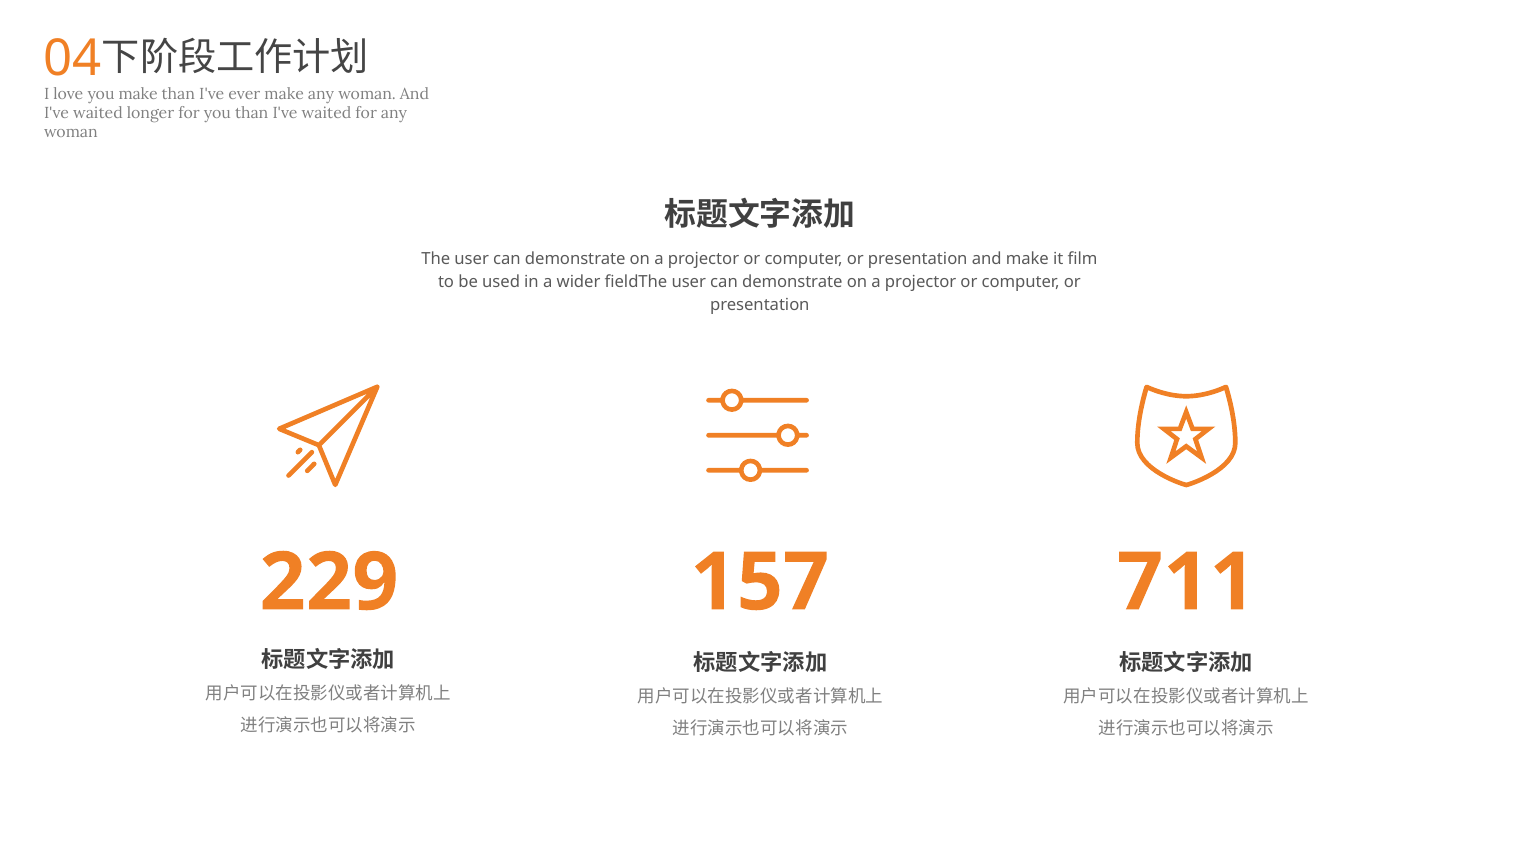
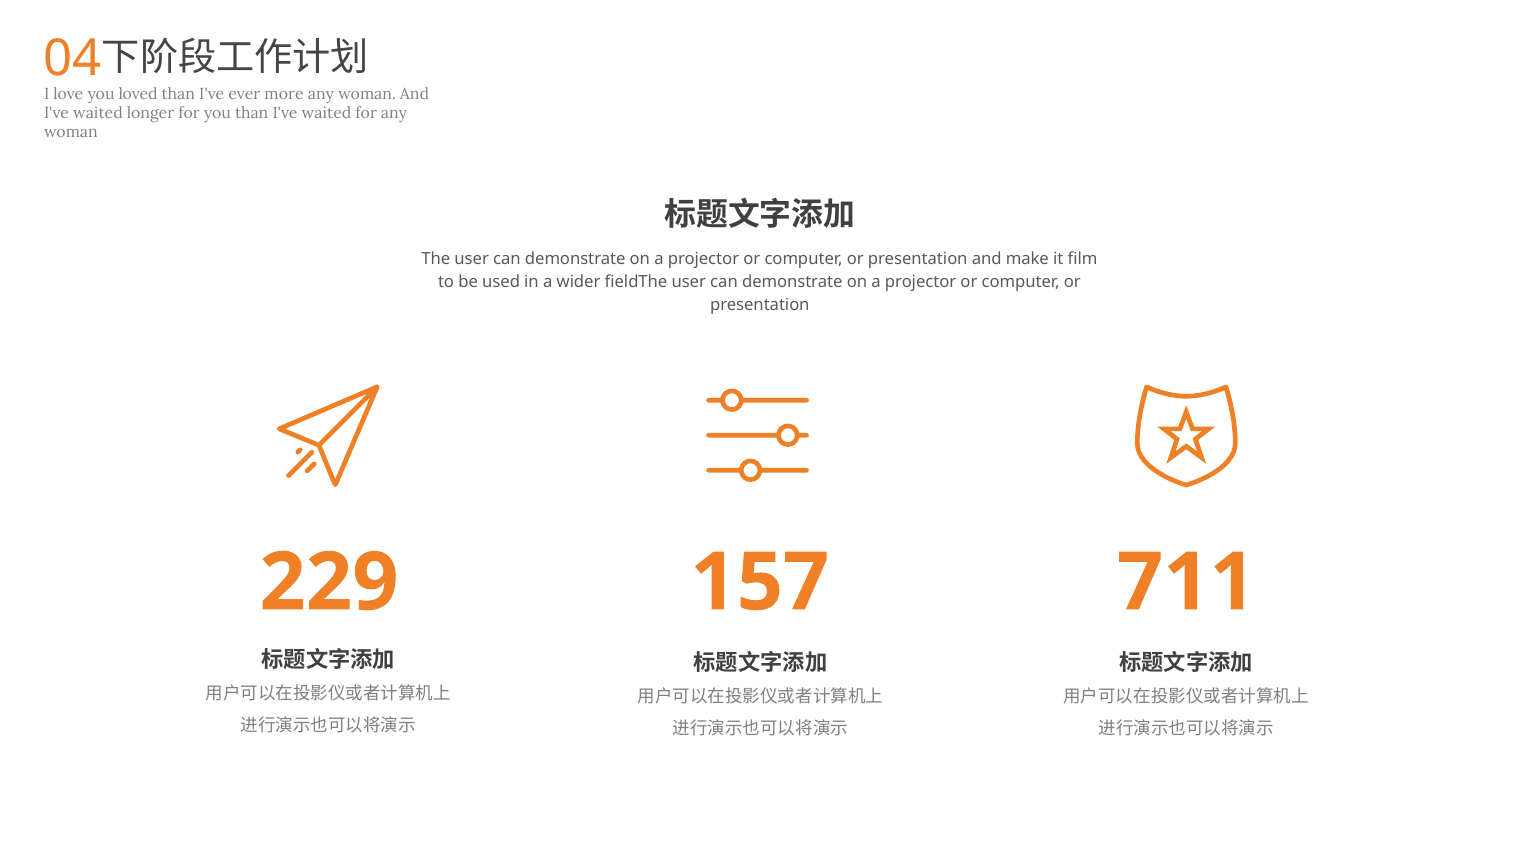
you make: make -> loved (138, 94)
ever make: make -> more (284, 94)
